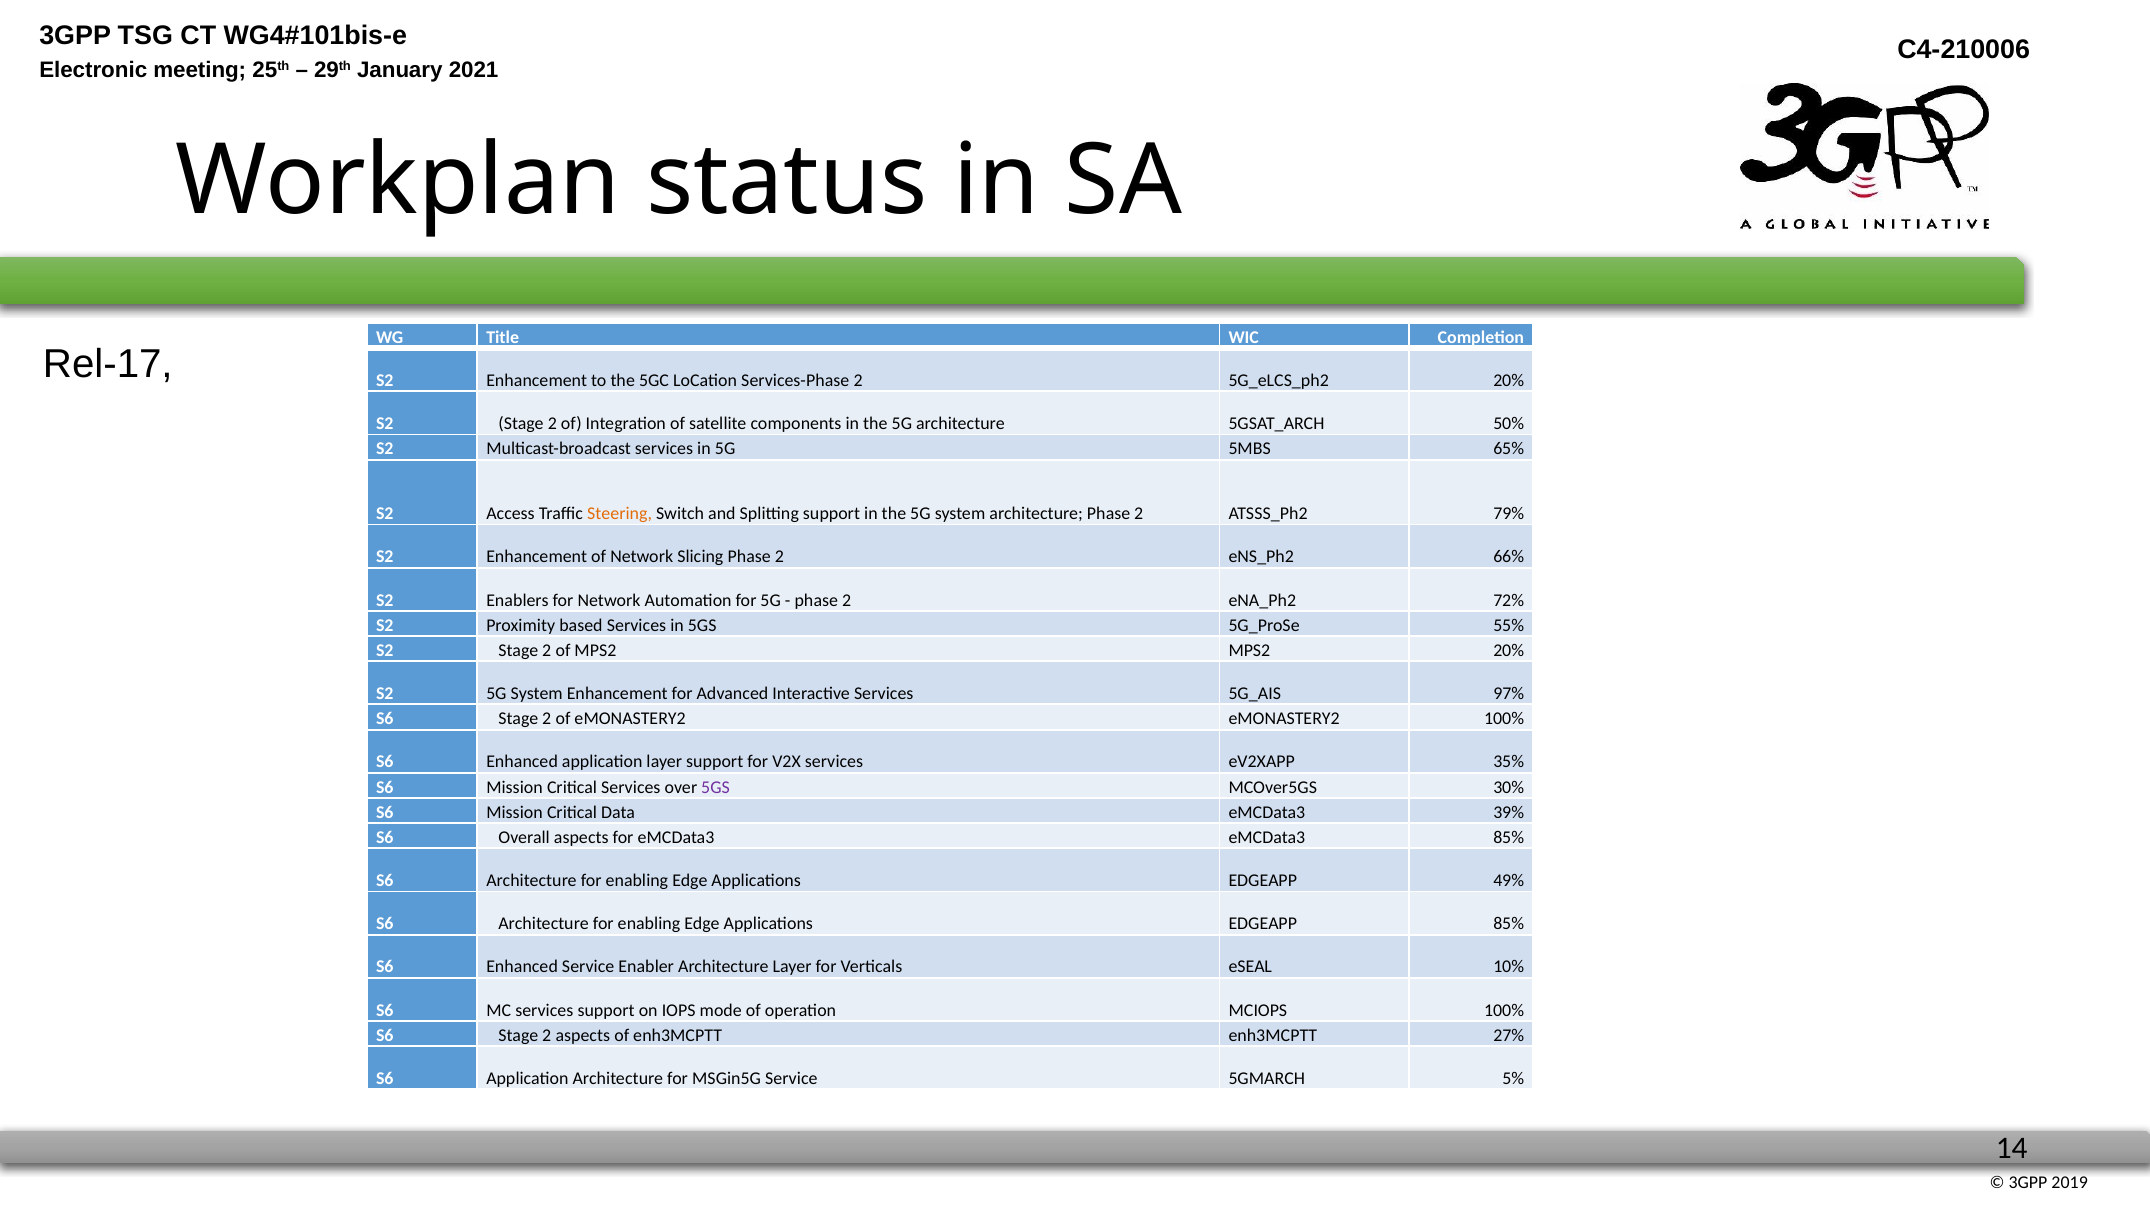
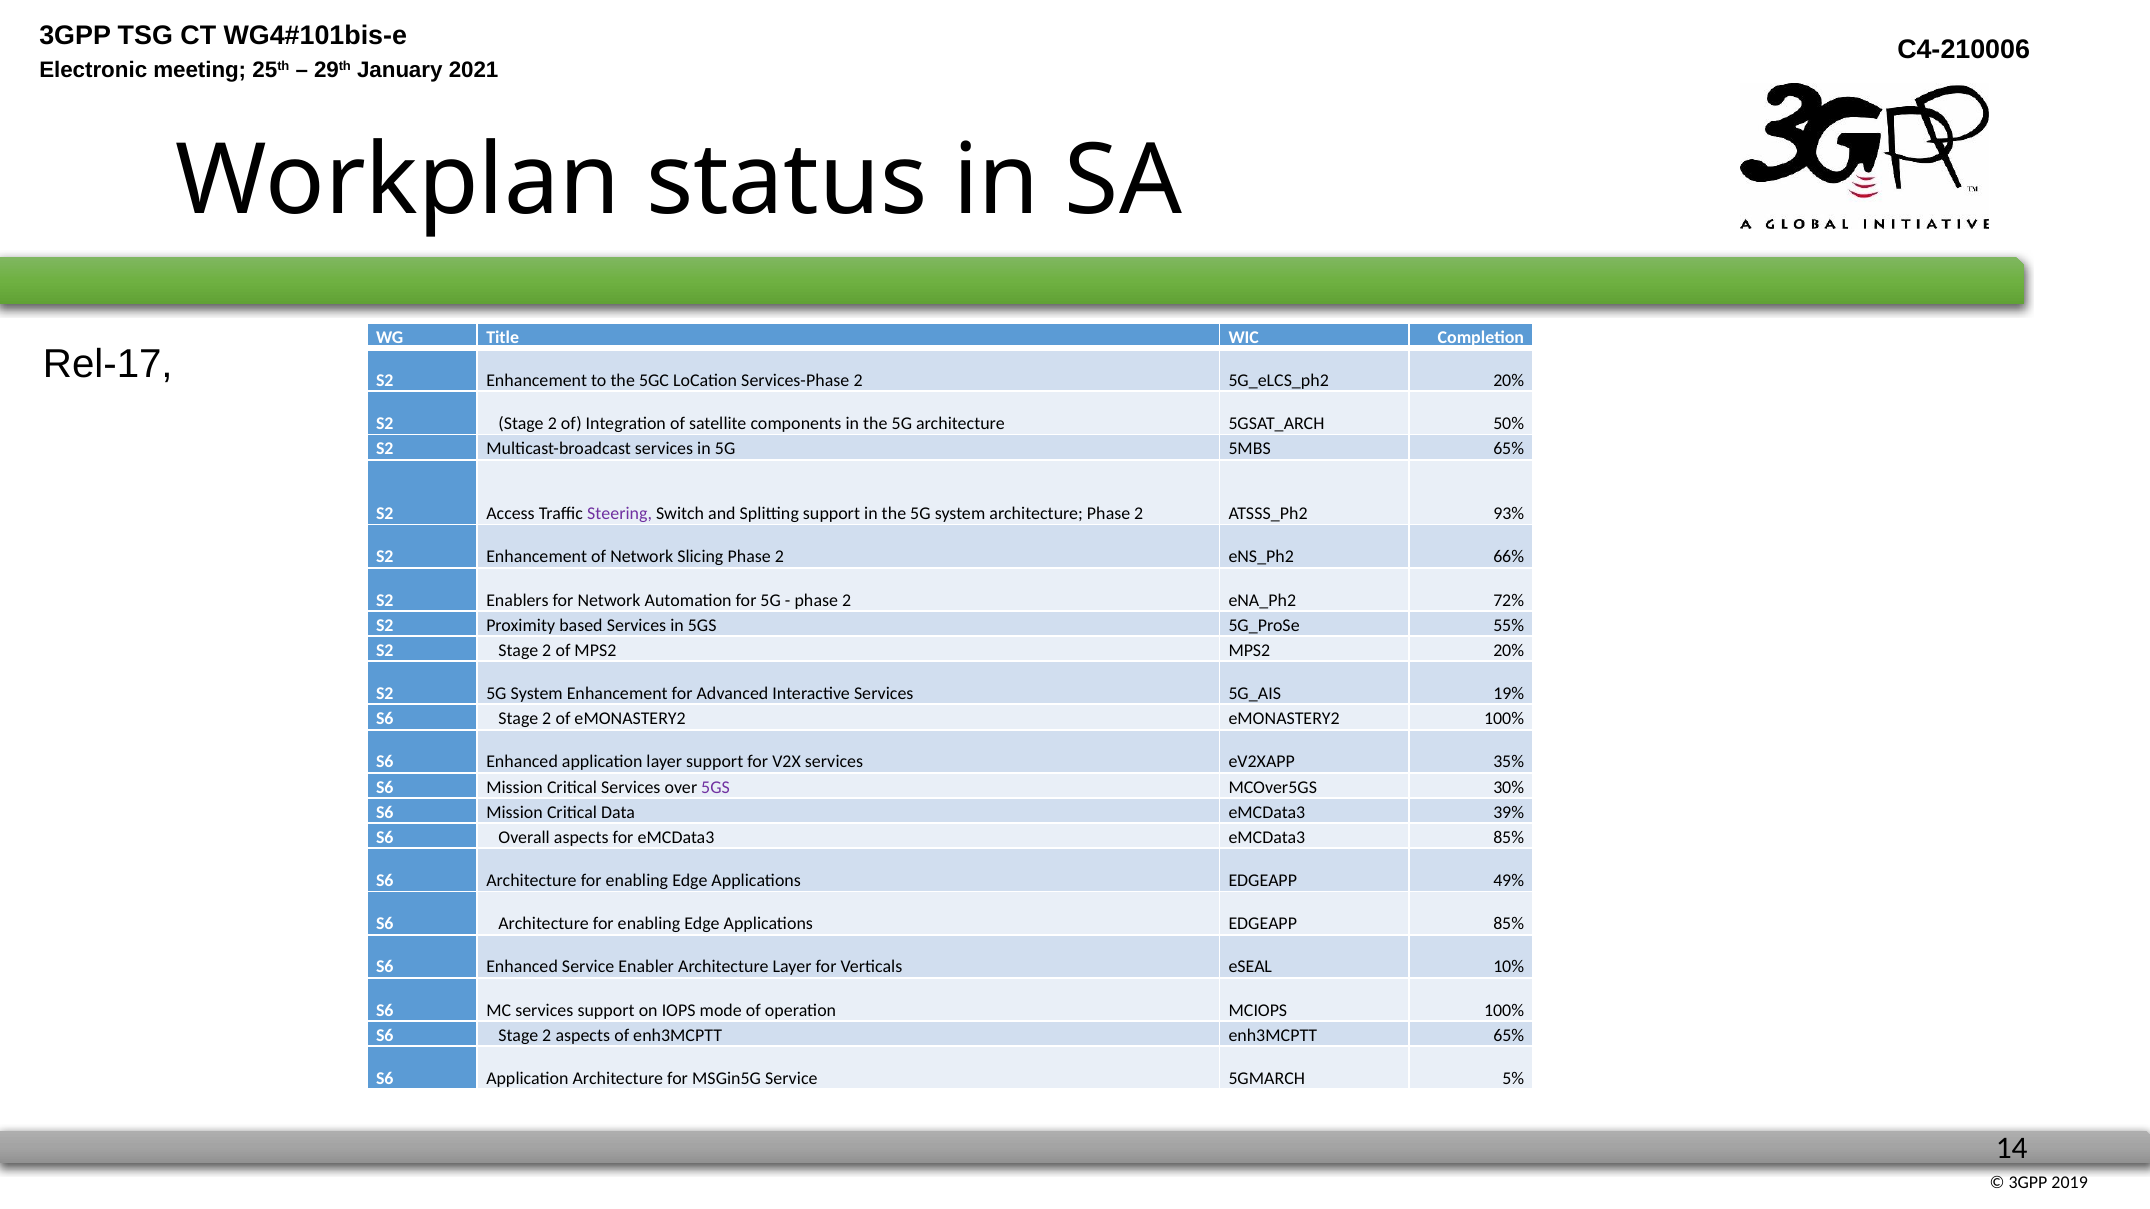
Steering colour: orange -> purple (620, 514)
79%: 79% -> 93% (1509, 514)
97%: 97% -> 19% (1509, 694)
enh3MCPTT 27%: 27% -> 65% (1509, 1036)
